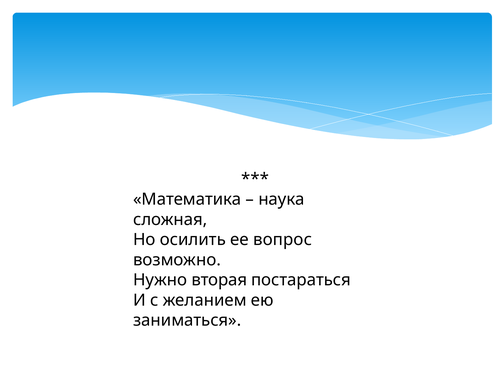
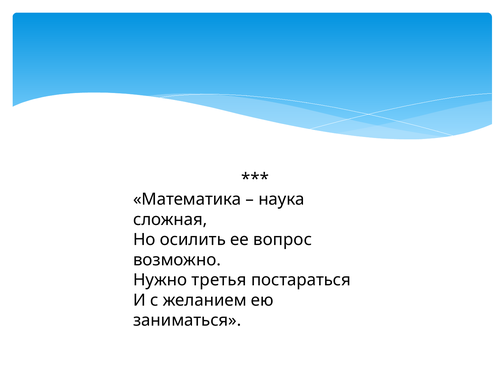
вторая: вторая -> третья (219, 280)
